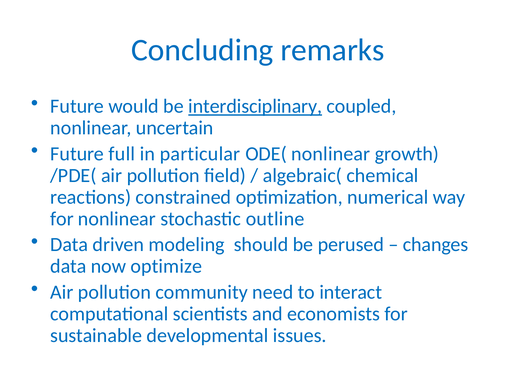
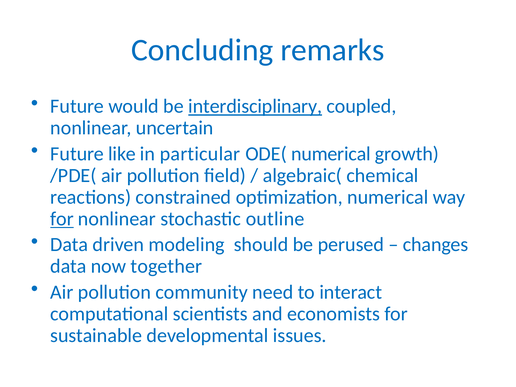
full: full -> like (122, 154)
ODE( nonlinear: nonlinear -> numerical (331, 154)
for underline: none -> present (62, 219)
optimize: optimize -> together (166, 266)
